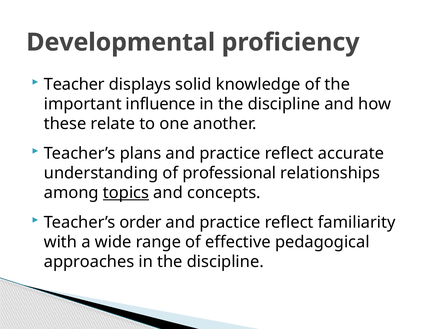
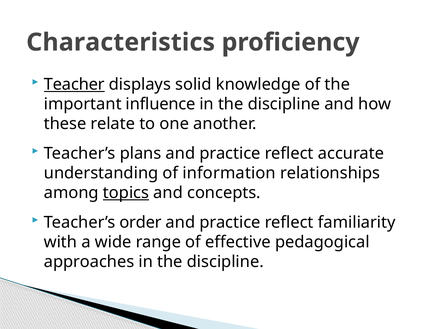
Developmental: Developmental -> Characteristics (121, 42)
Teacher underline: none -> present (74, 84)
professional: professional -> information (229, 173)
